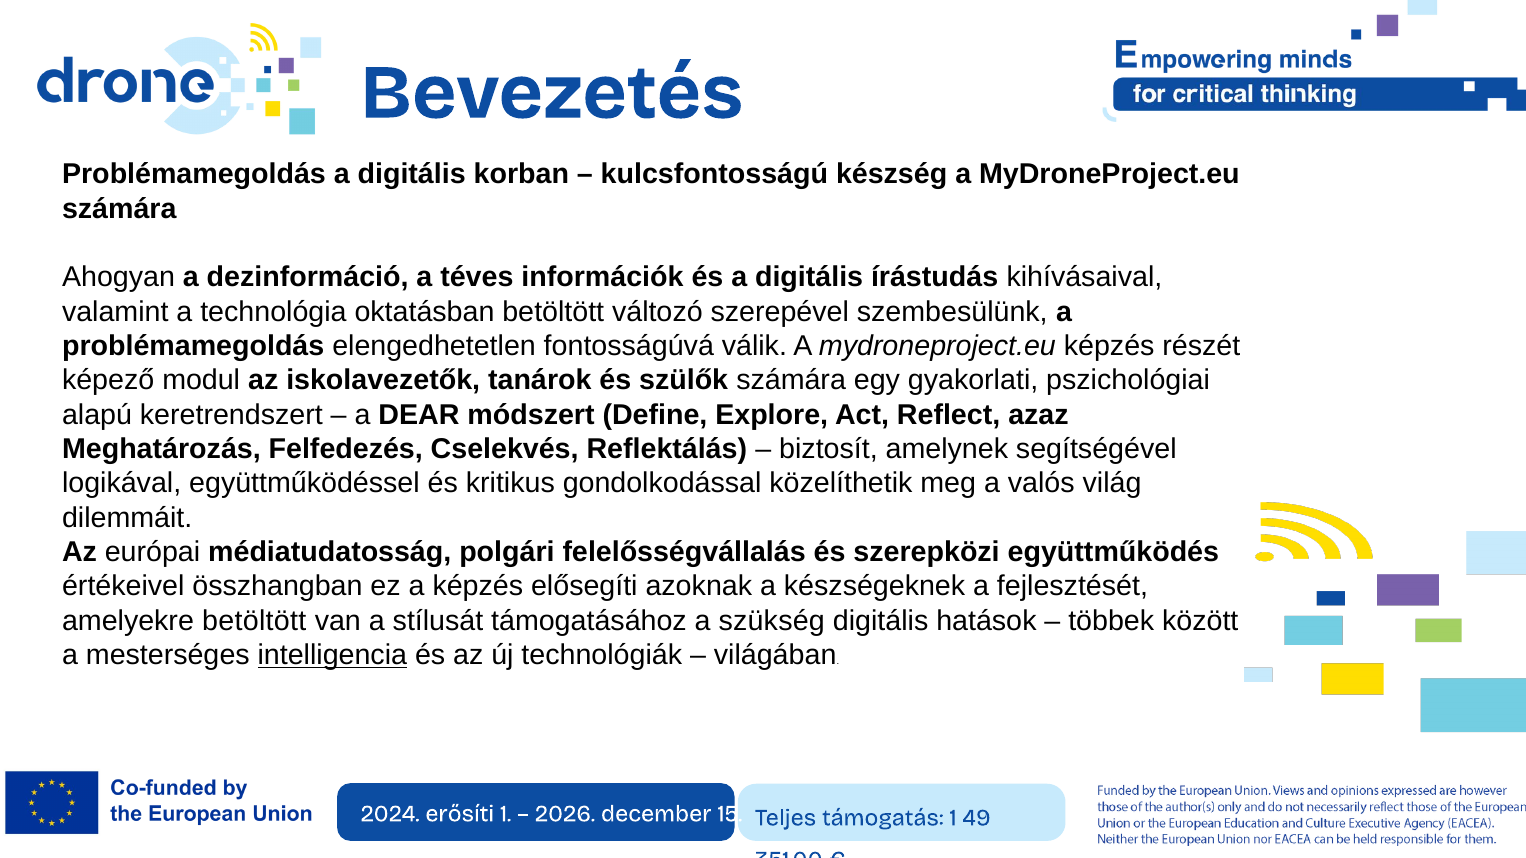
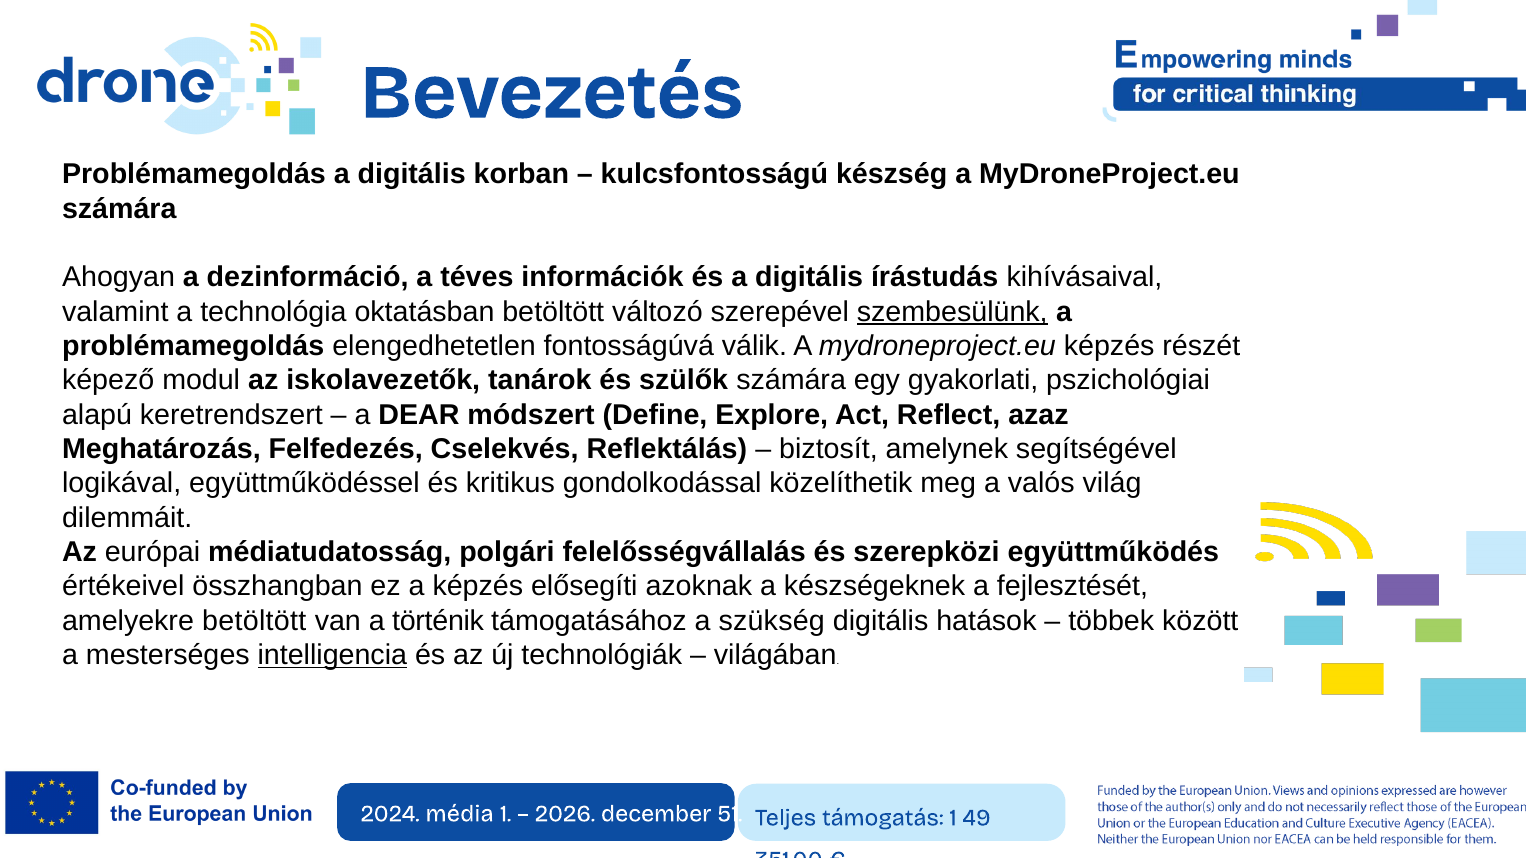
szembesülünk underline: none -> present (952, 312)
stílusát: stílusát -> történik (438, 621)
erősíti: erősíti -> média (460, 814)
15: 15 -> 51 (730, 814)
